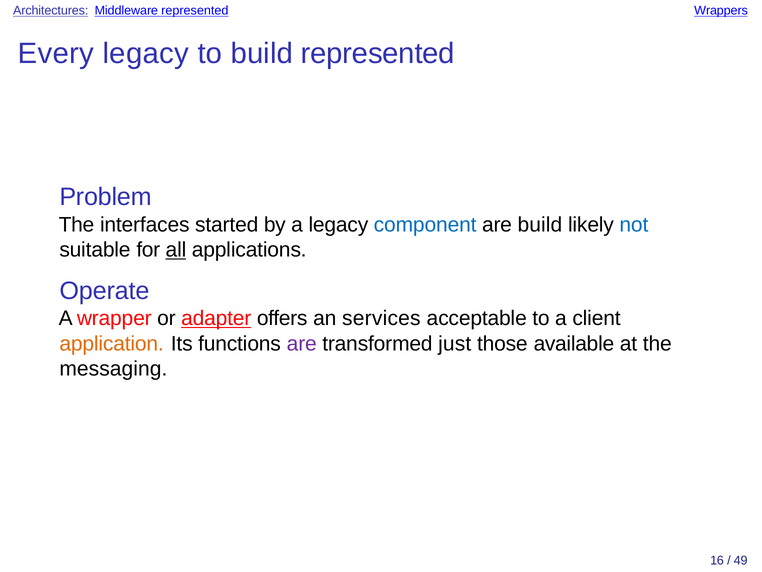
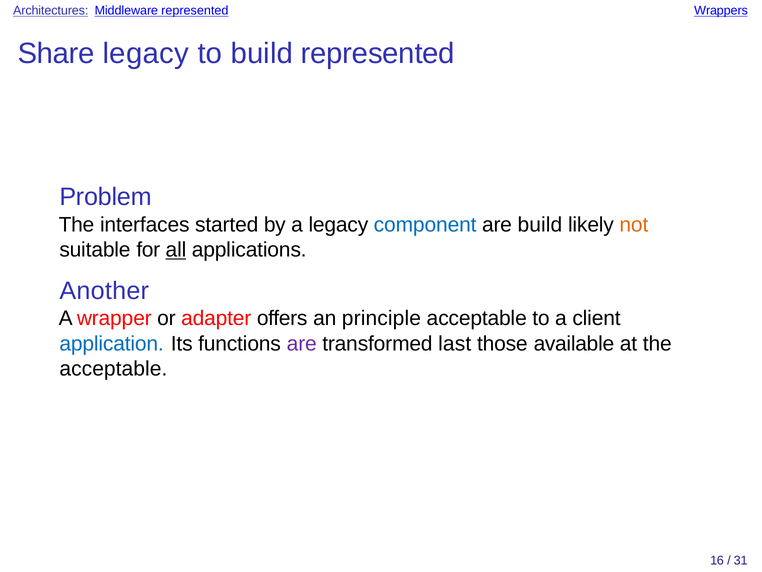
Every: Every -> Share (56, 54)
not colour: blue -> orange (634, 225)
Operate: Operate -> Another (104, 291)
adapter underline: present -> none (216, 319)
services: services -> principle (381, 319)
application colour: orange -> blue (112, 344)
just: just -> last (455, 344)
messaging: messaging -> acceptable (113, 369)
49: 49 -> 31 (741, 561)
